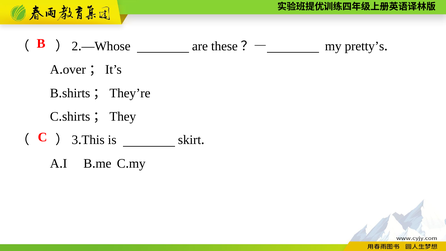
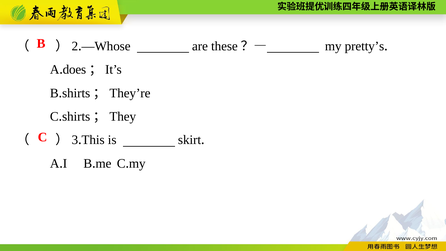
over: over -> does (74, 70)
